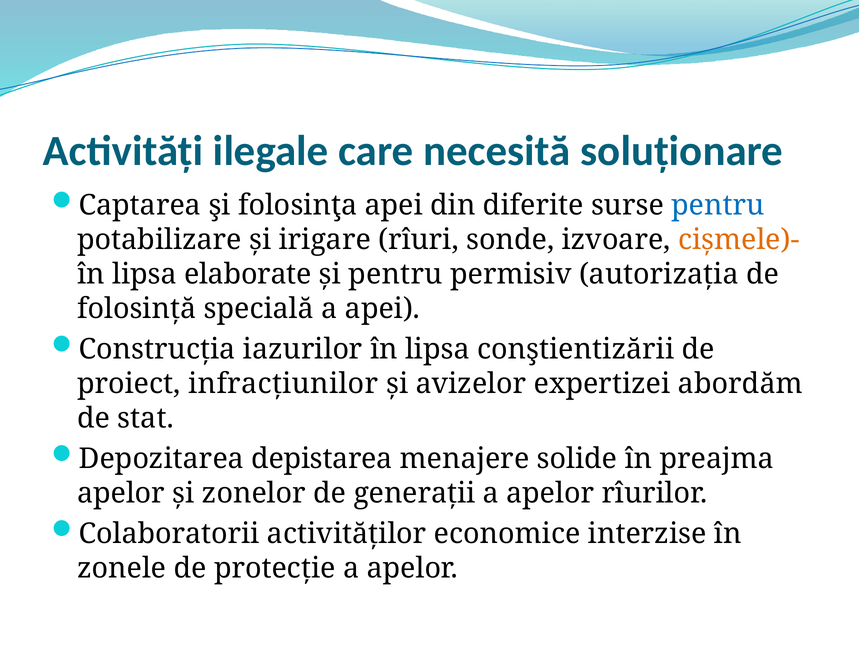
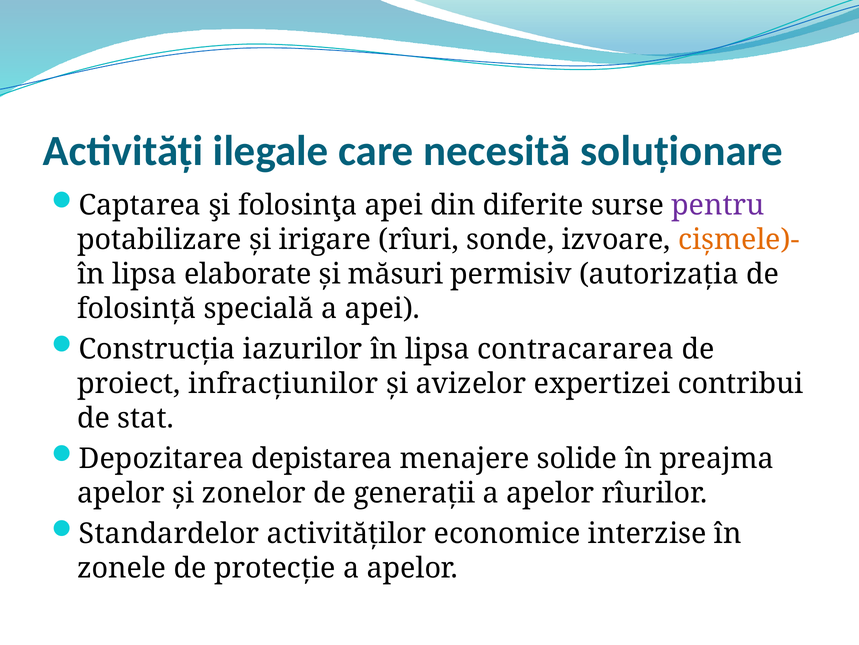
pentru colour: blue -> purple (718, 205)
și pentru: pentru -> măsuri (396, 274)
conştientizării: conştientizării -> contracararea (576, 349)
abordăm: abordăm -> contribui (740, 383)
Colaboratorii: Colaboratorii -> Standardelor (169, 533)
